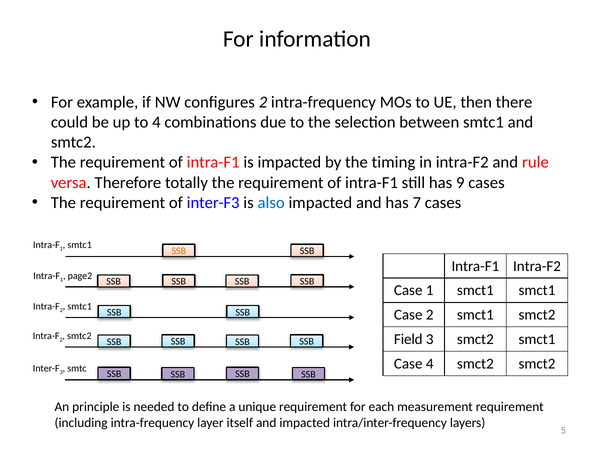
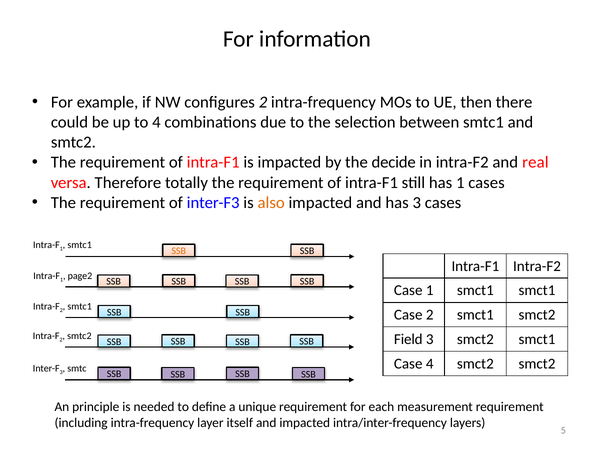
timing: timing -> decide (394, 163)
rule: rule -> real (535, 163)
has 9: 9 -> 1 (460, 183)
also colour: blue -> orange (271, 203)
has 7: 7 -> 3 (417, 203)
